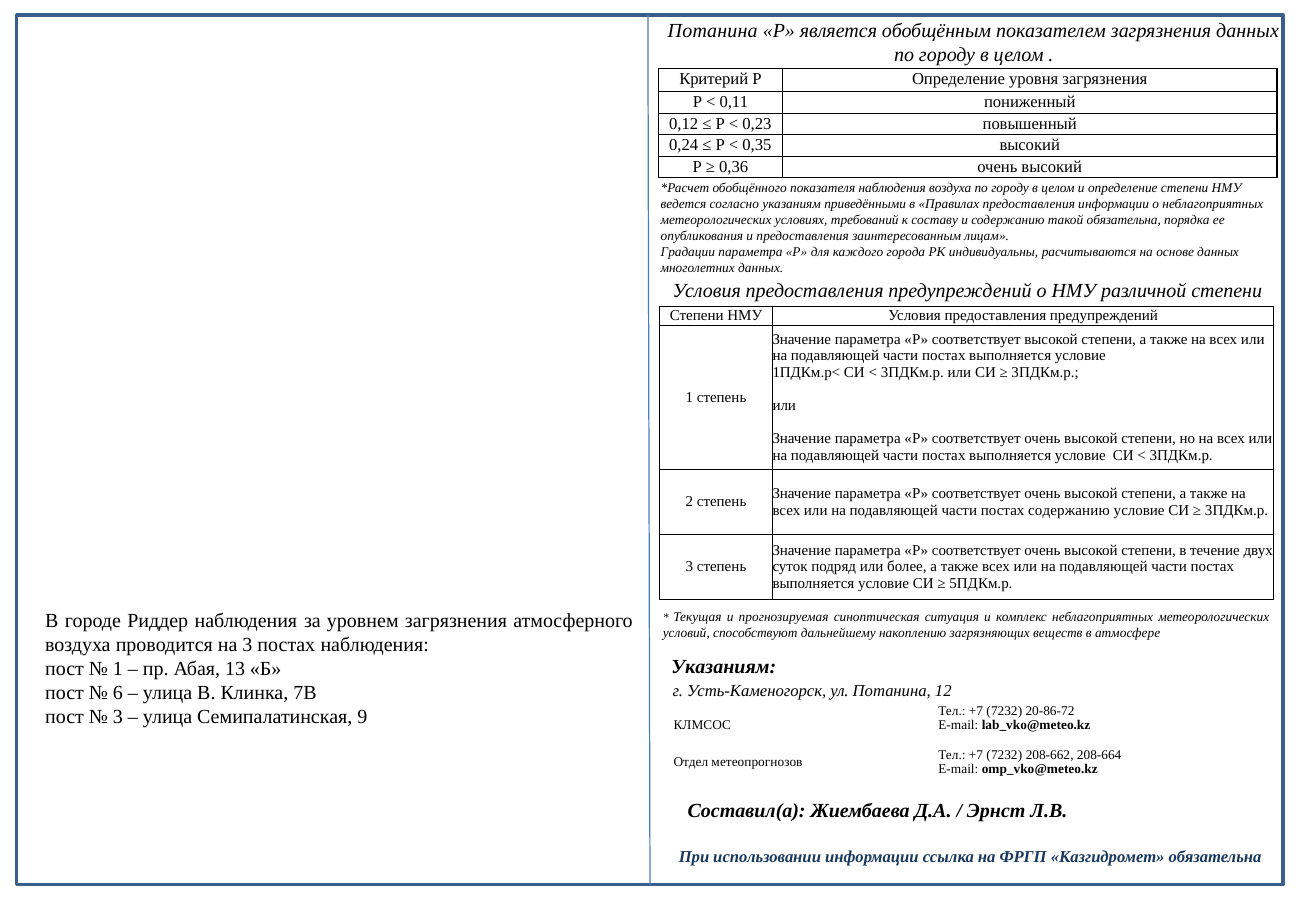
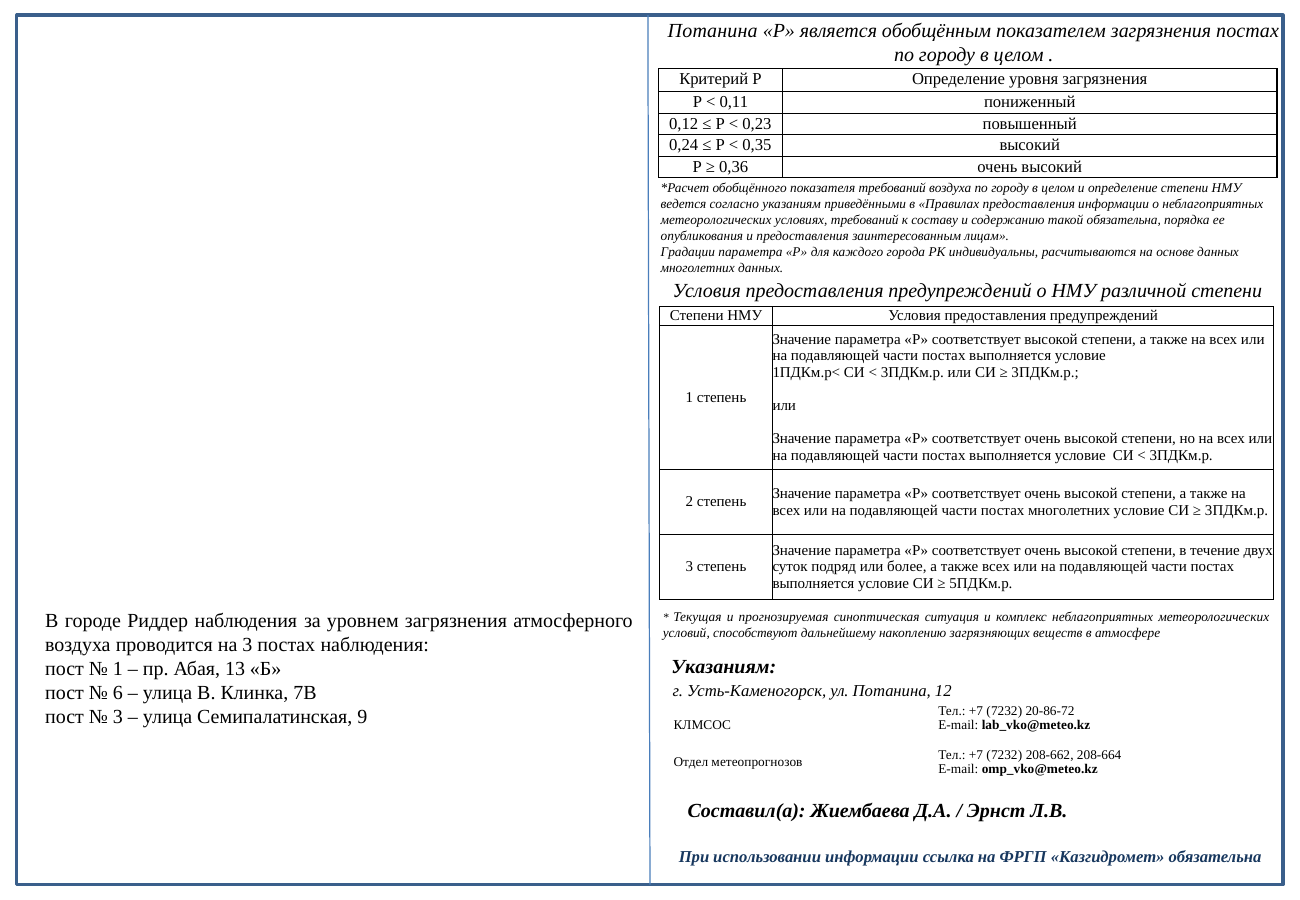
загрязнения данных: данных -> постах (1248, 31)
показателя наблюдения: наблюдения -> требований (892, 188)
постах содержанию: содержанию -> многолетних (1069, 510)
